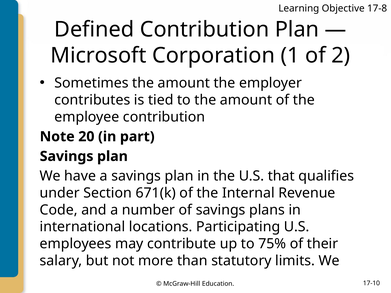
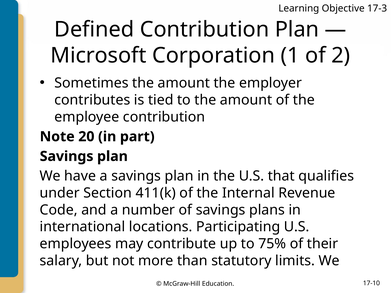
17-8: 17-8 -> 17-3 (377, 8)
671(k: 671(k -> 411(k (156, 193)
